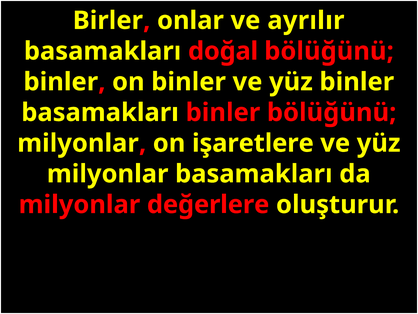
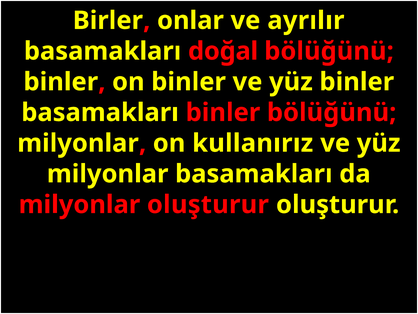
işaretlere: işaretlere -> kullanırız (253, 143)
milyonlar değerlere: değerlere -> oluşturur (208, 204)
